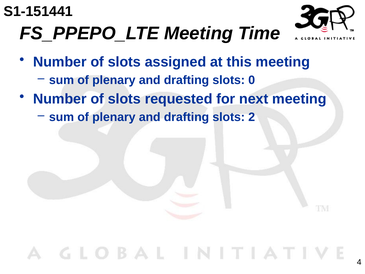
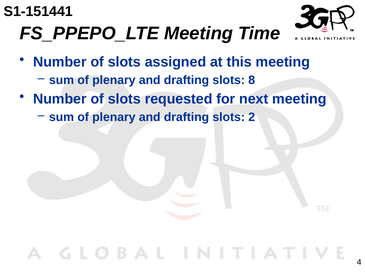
0: 0 -> 8 (252, 80)
